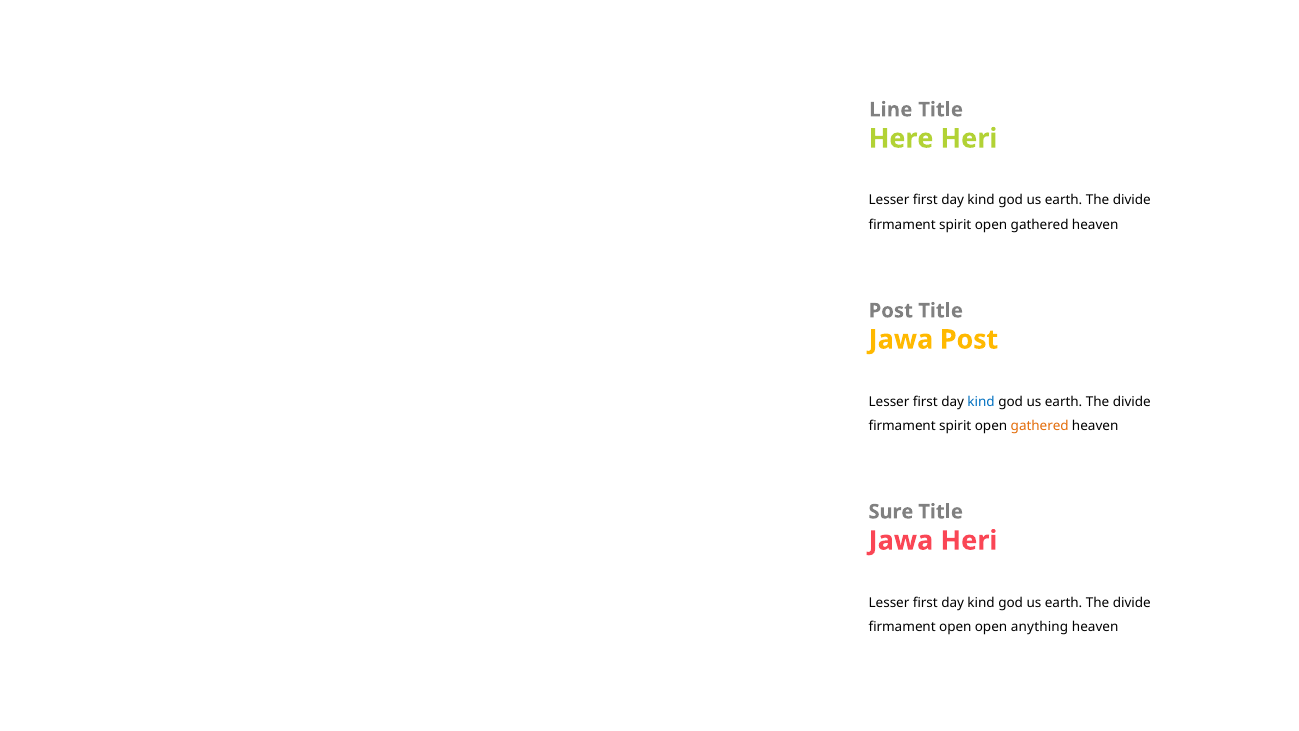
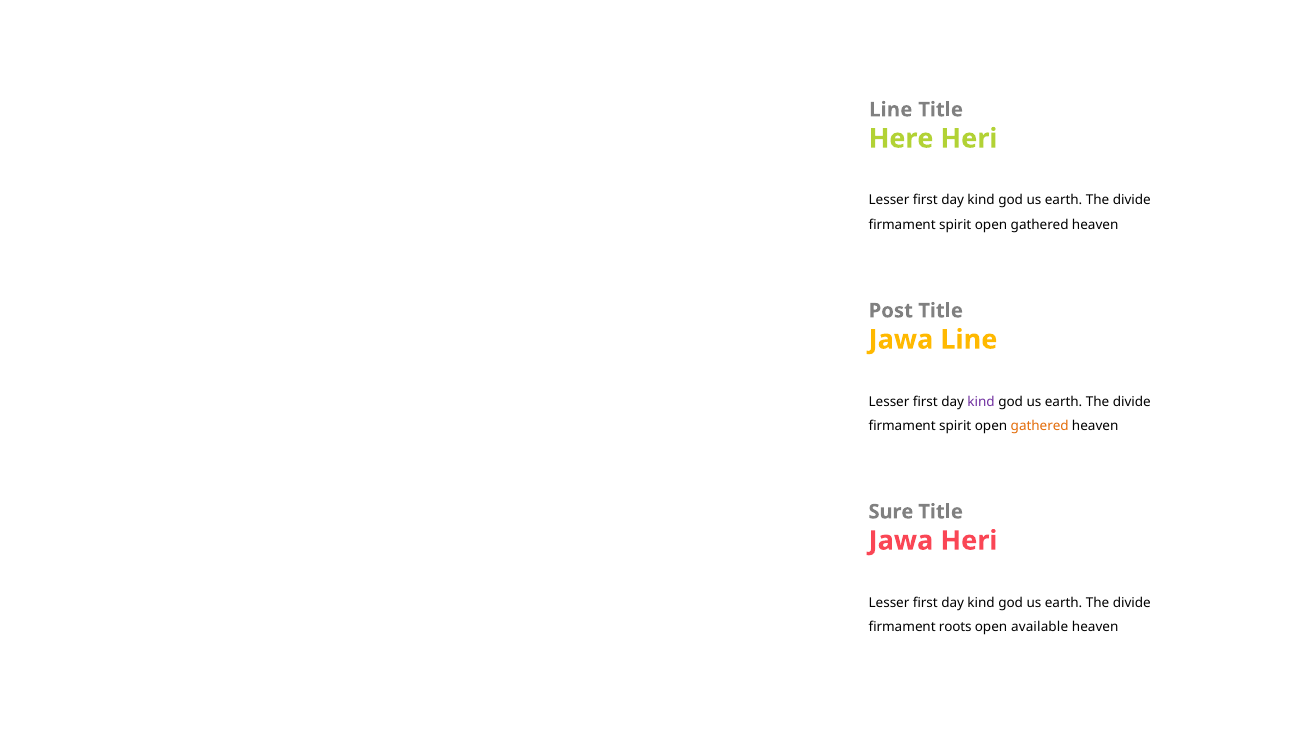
Jawa Post: Post -> Line (969, 339)
kind colour: blue -> purple (981, 401)
firmament open: open -> roots (955, 627)
anything: anything -> available (1040, 627)
